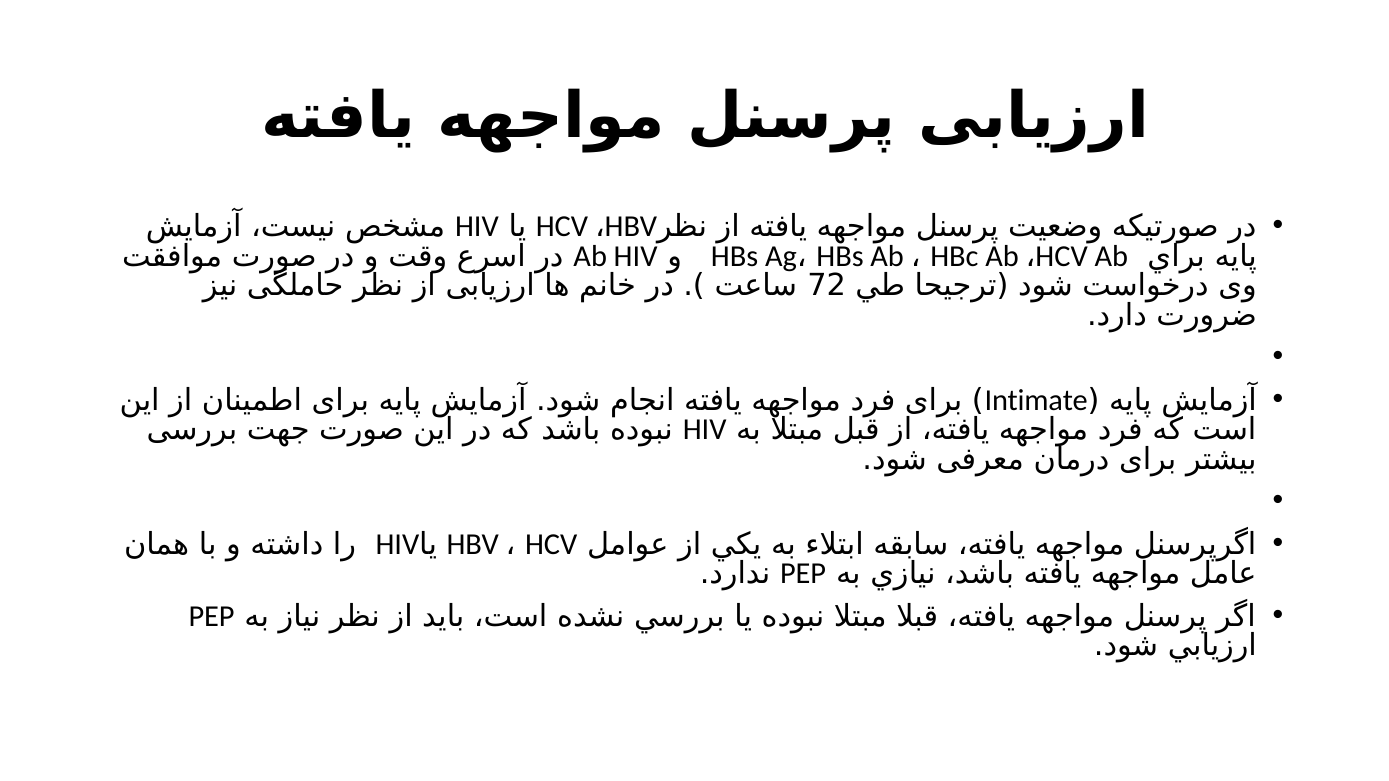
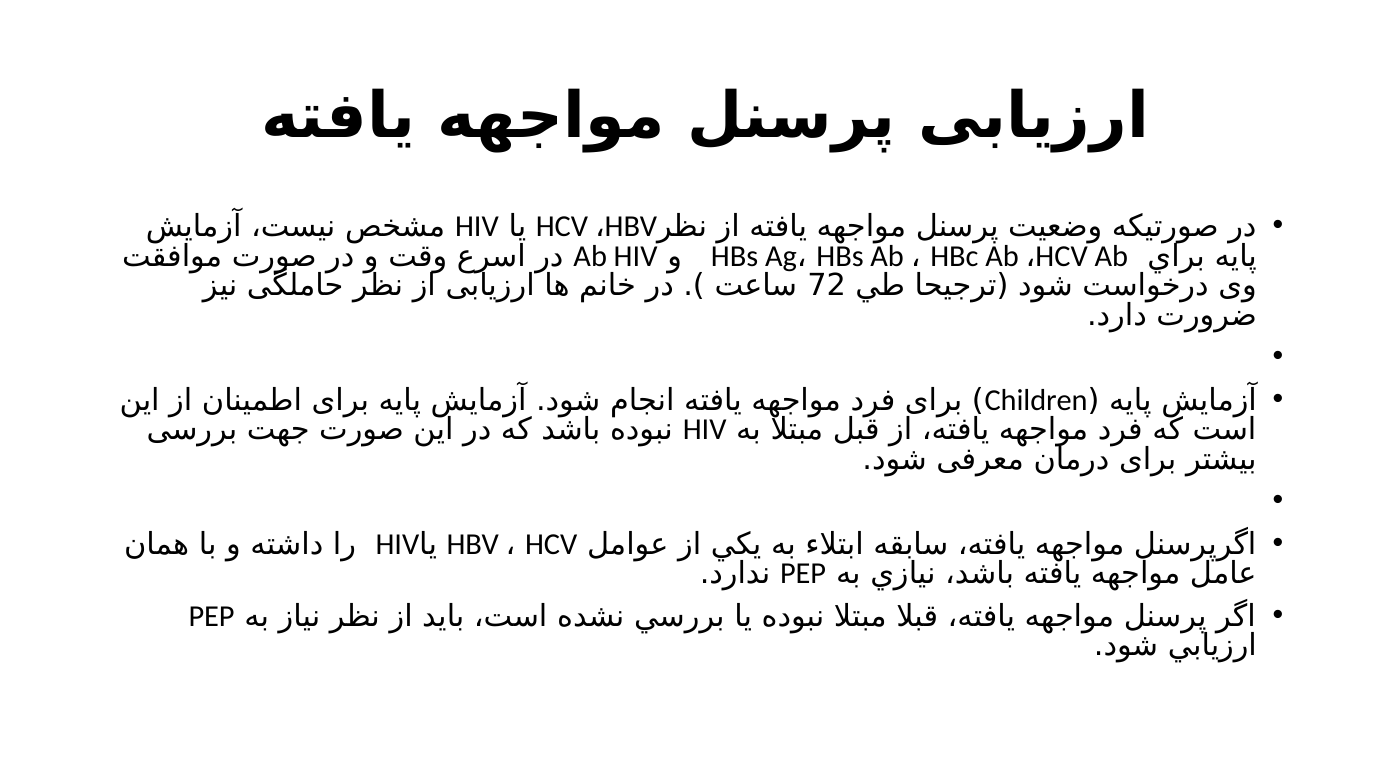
Intimate: Intimate -> Children (1036, 400)
